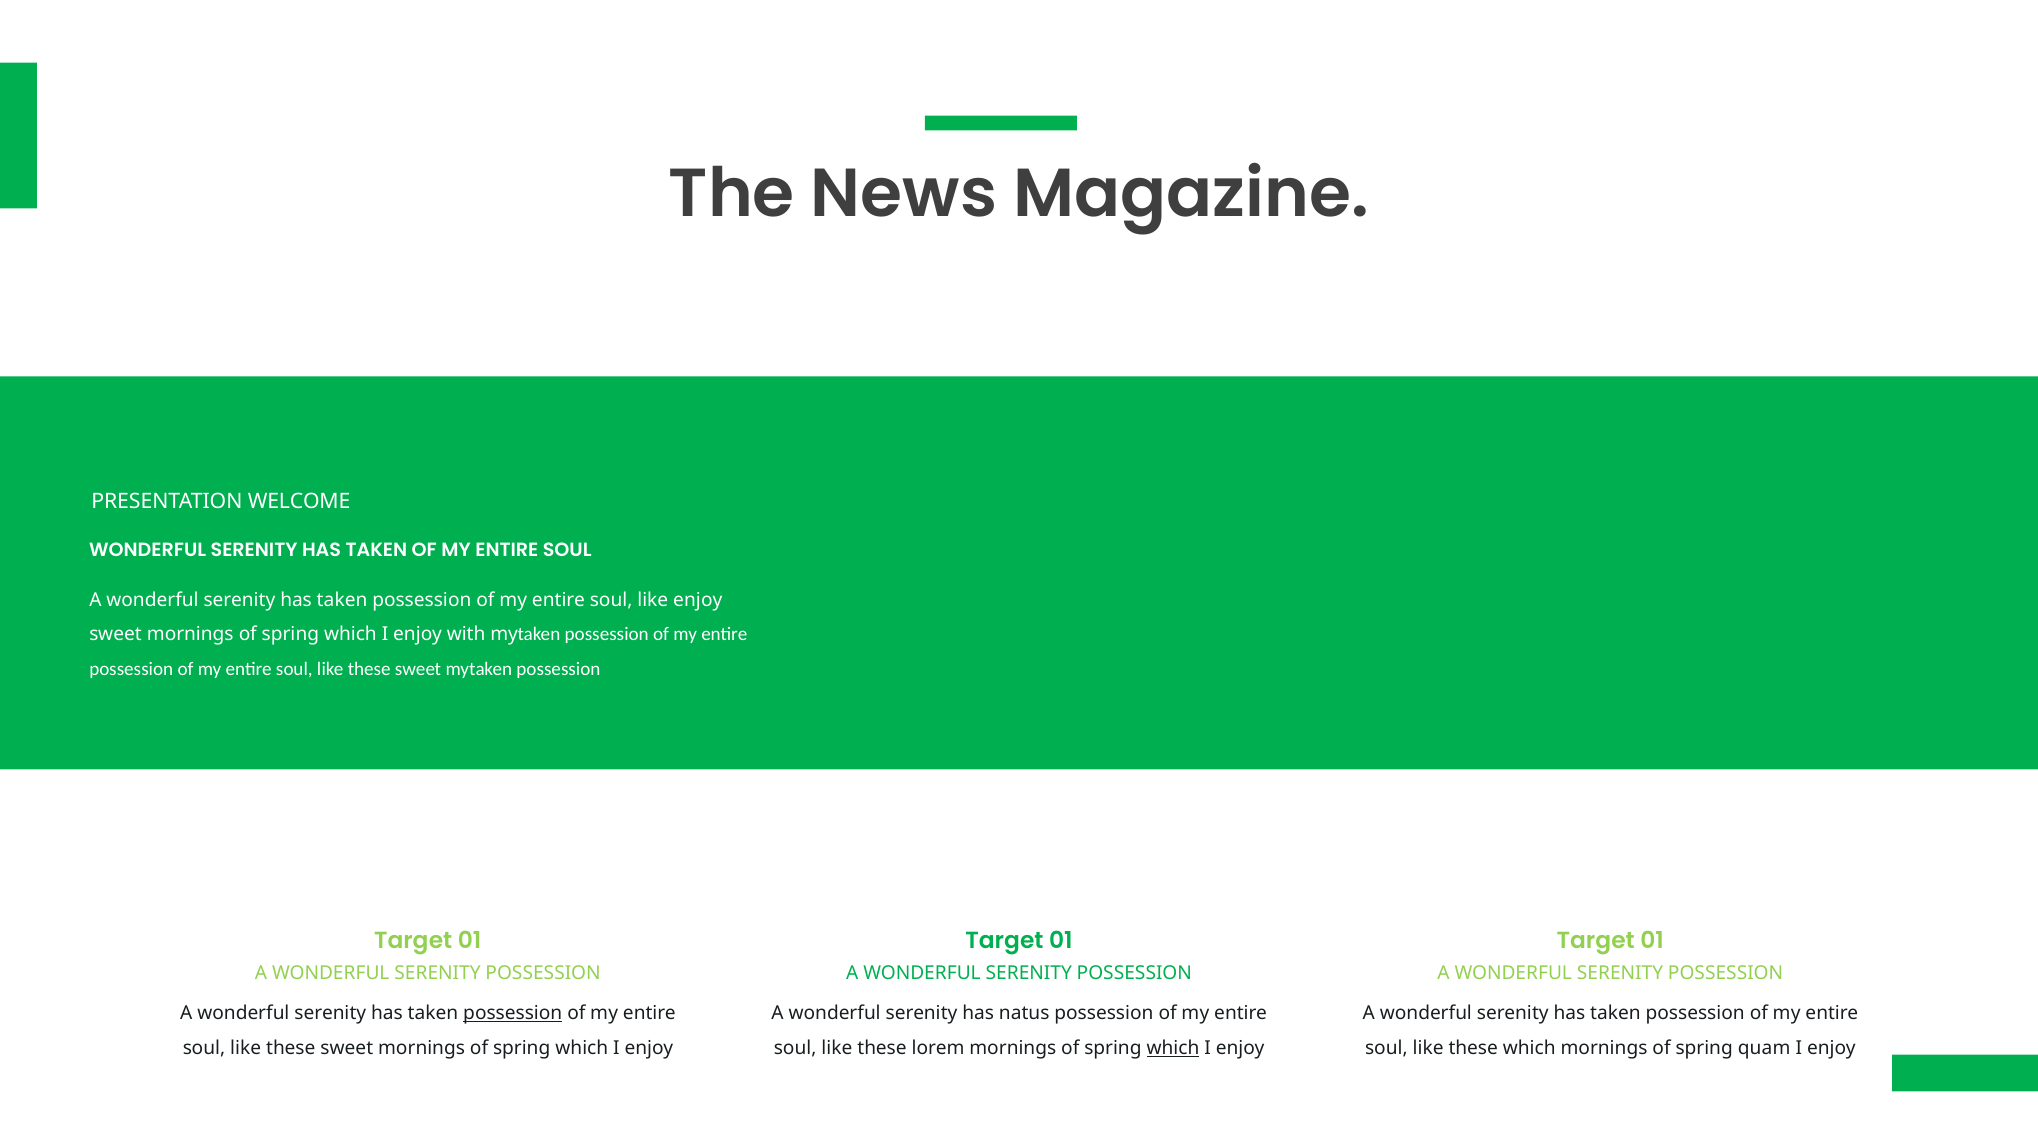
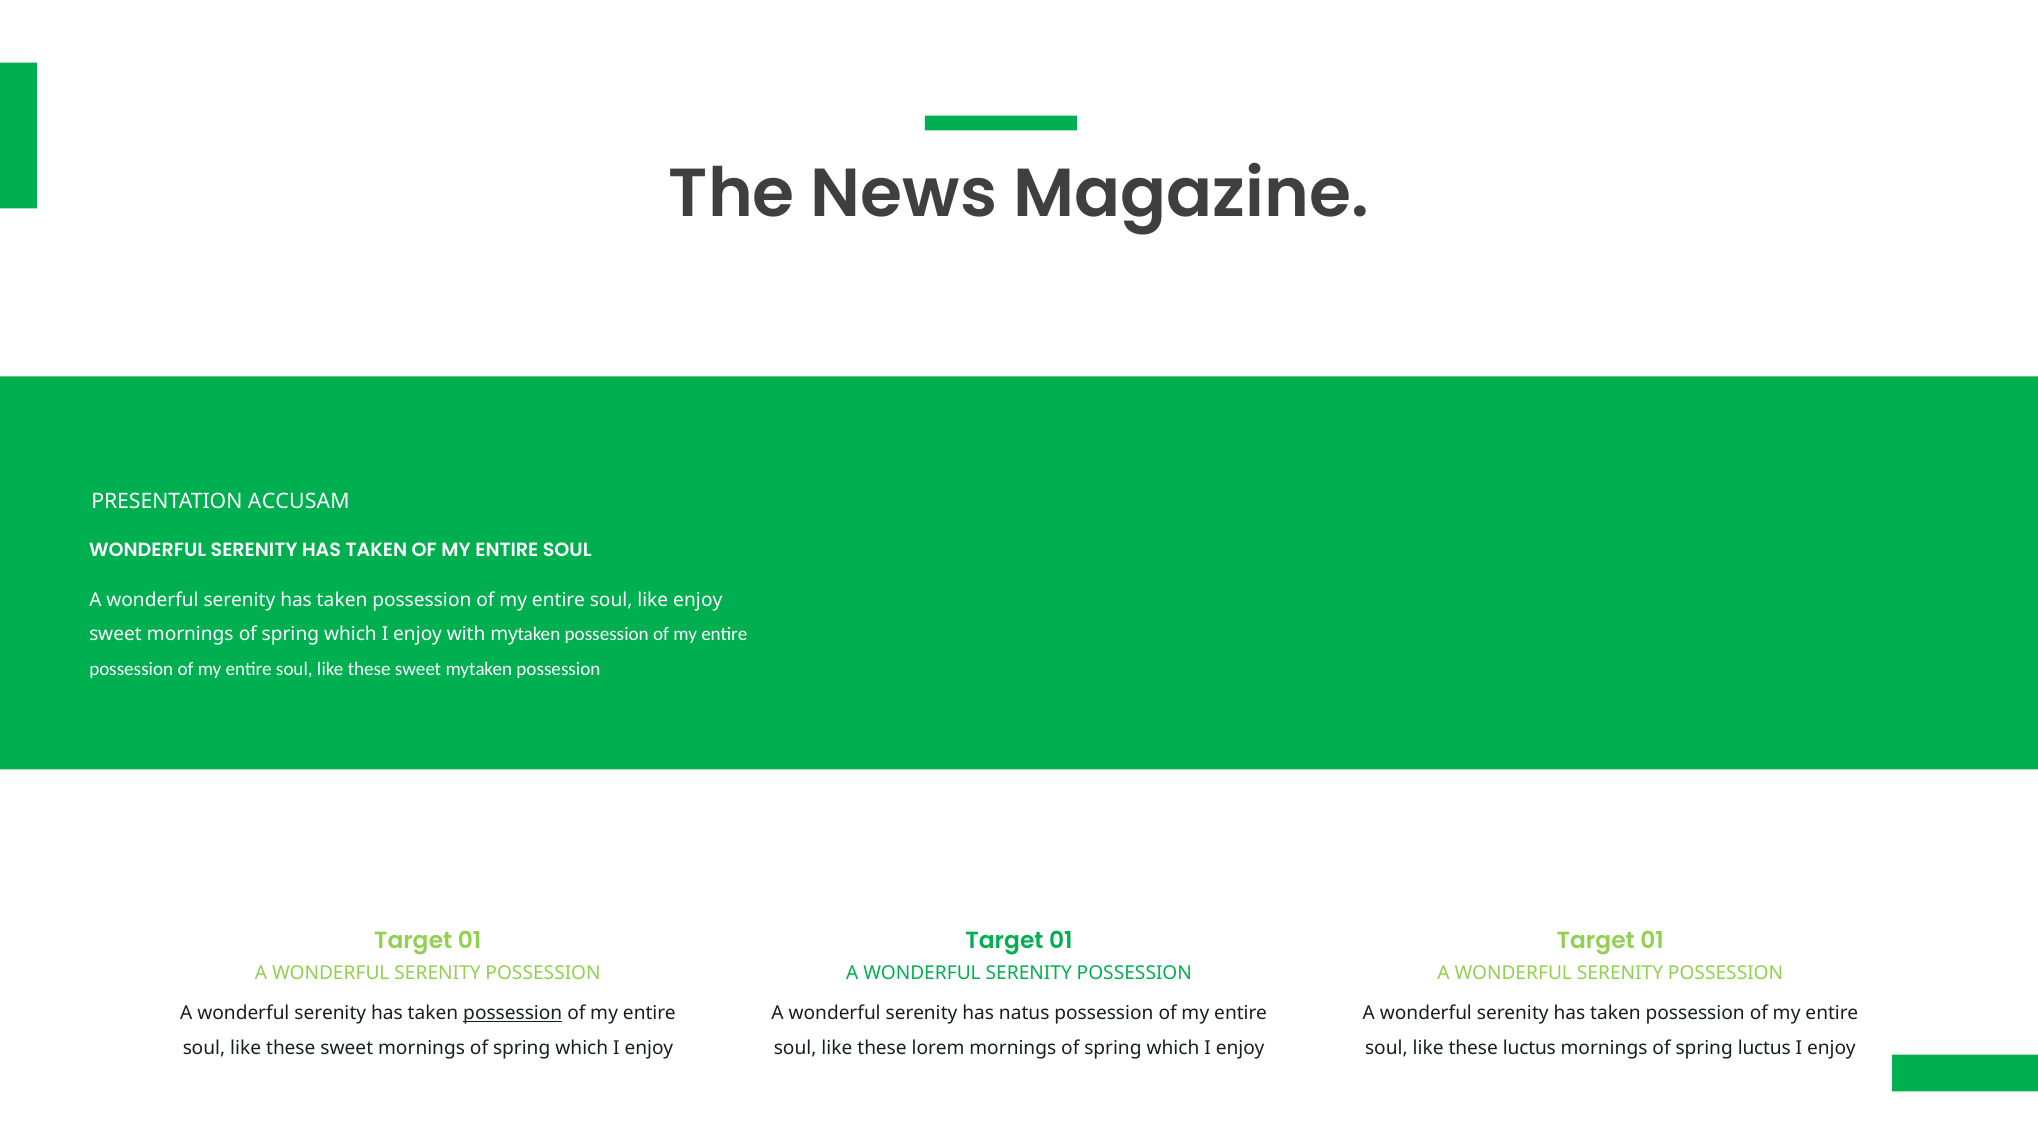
WELCOME: WELCOME -> ACCUSAM (299, 502)
which underline: present -> none (1173, 1048)
these which: which -> luctus (1529, 1048)
spring quam: quam -> luctus (1764, 1048)
